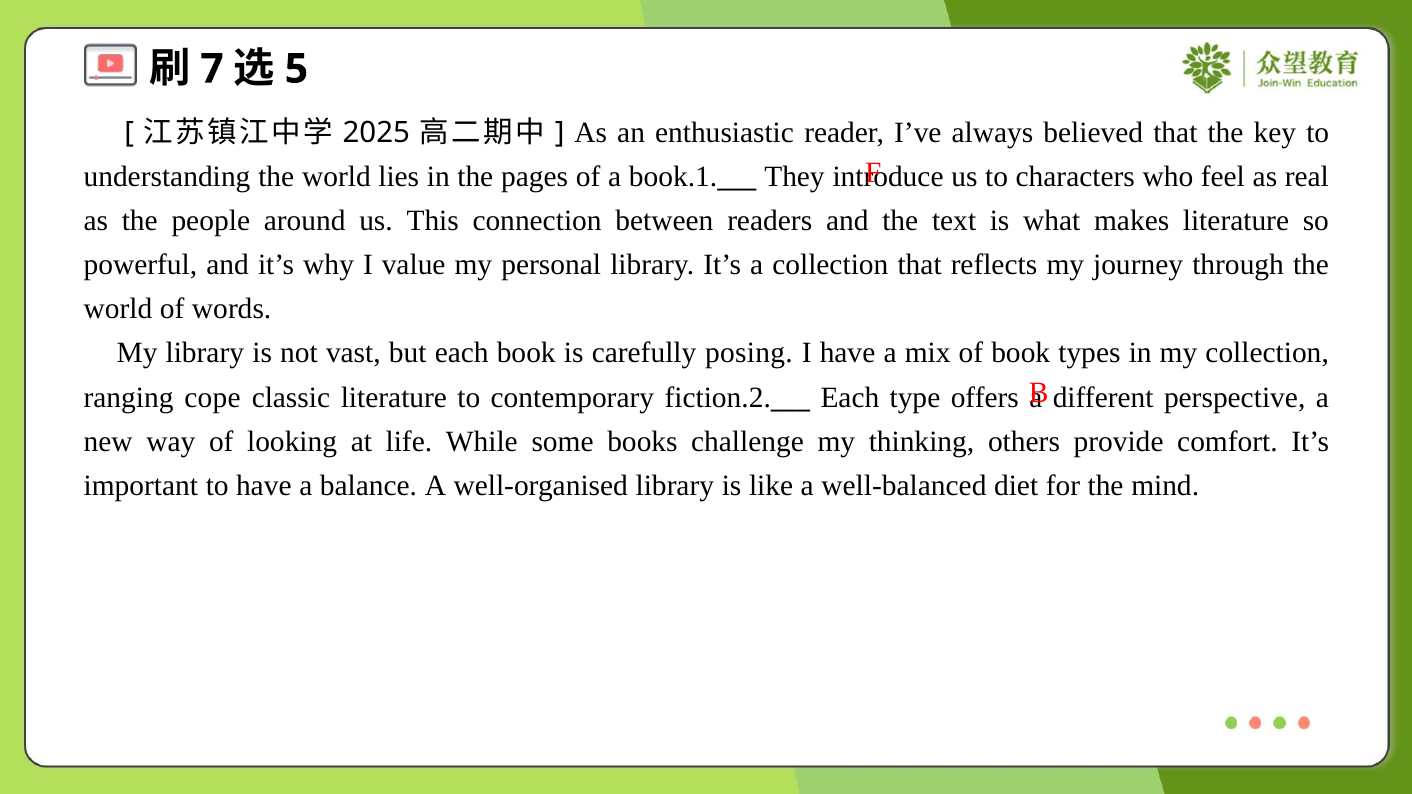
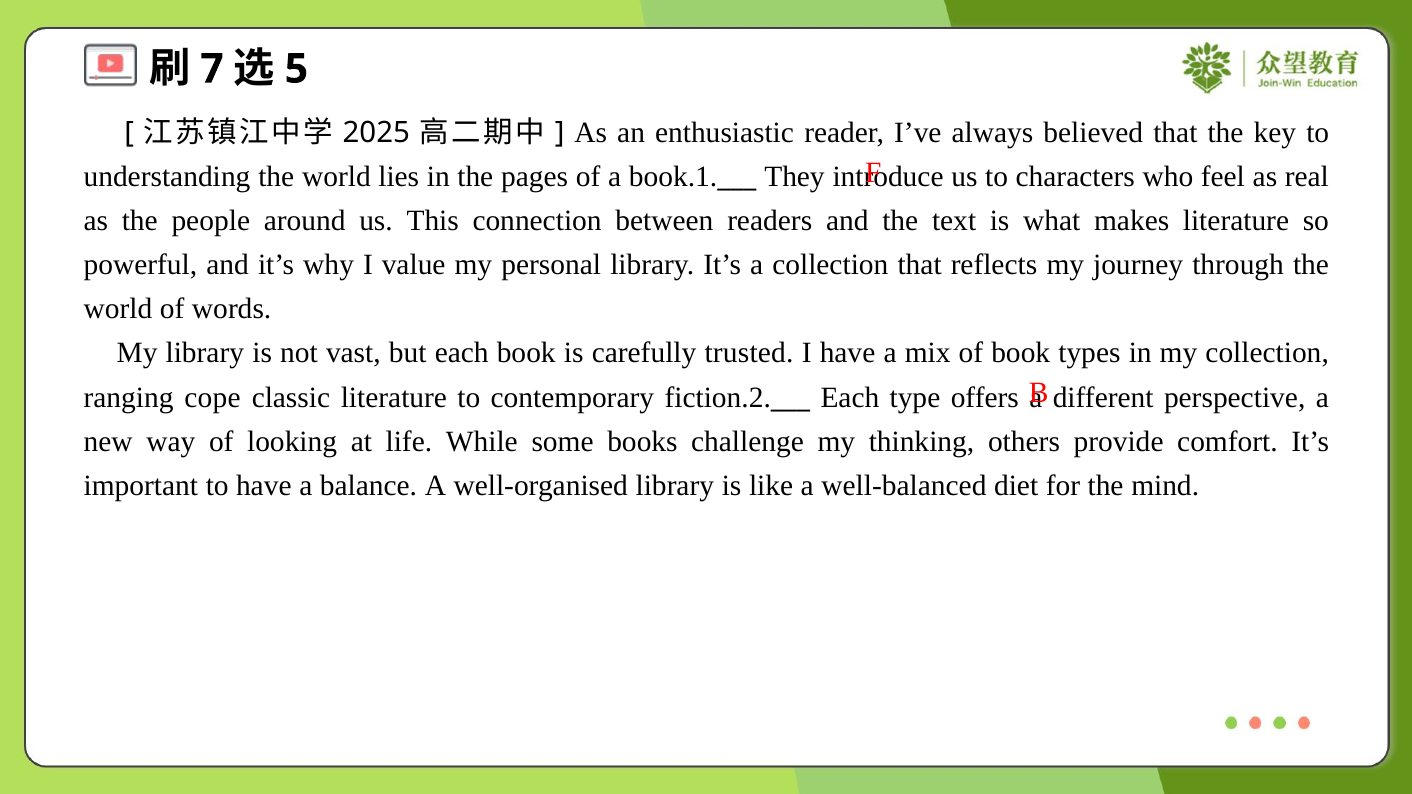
posing: posing -> trusted (749, 353)
